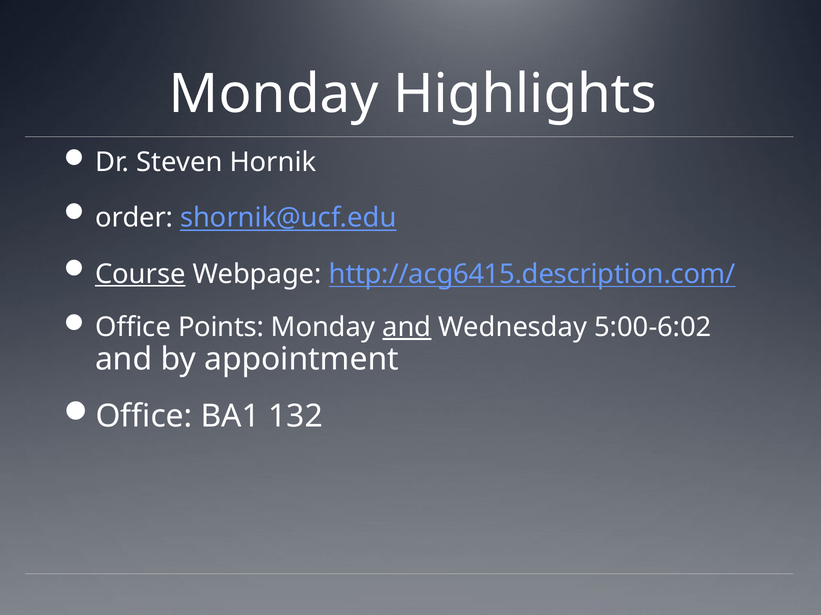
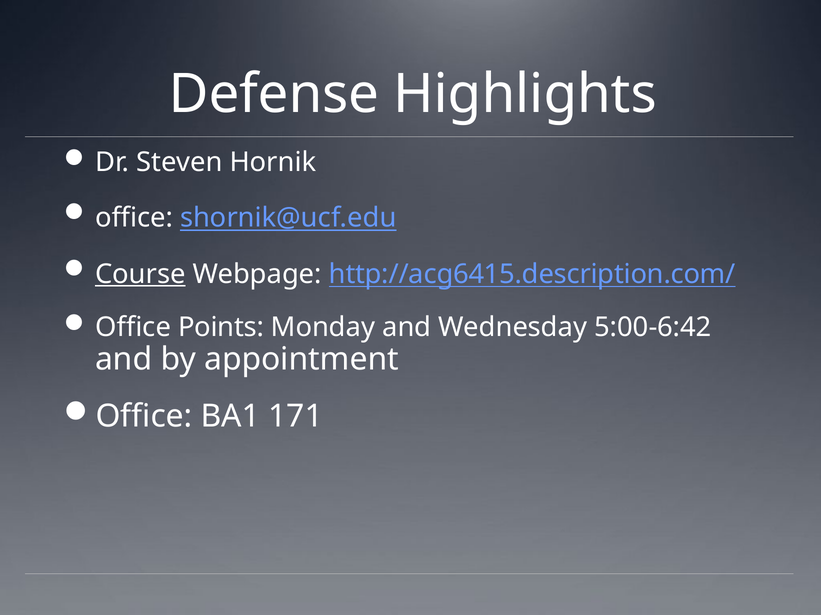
Monday: Monday -> Defense (274, 94)
order: order -> office (134, 218)
and underline: present -> none (407, 328)
5:00-6:02: 5:00-6:02 -> 5:00-6:42 (653, 328)
132: 132 -> 171 (296, 417)
